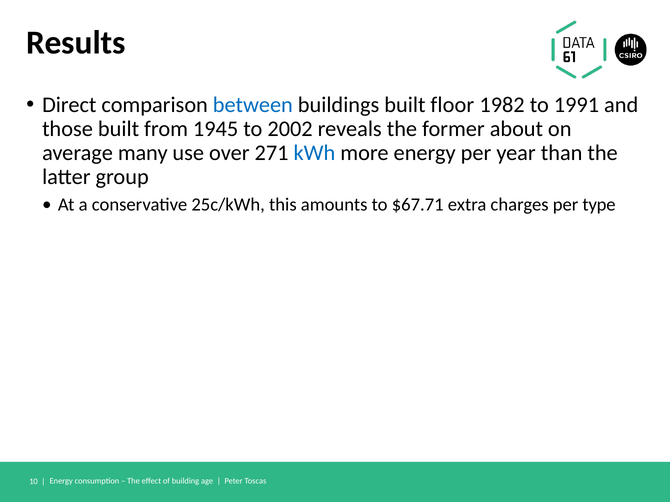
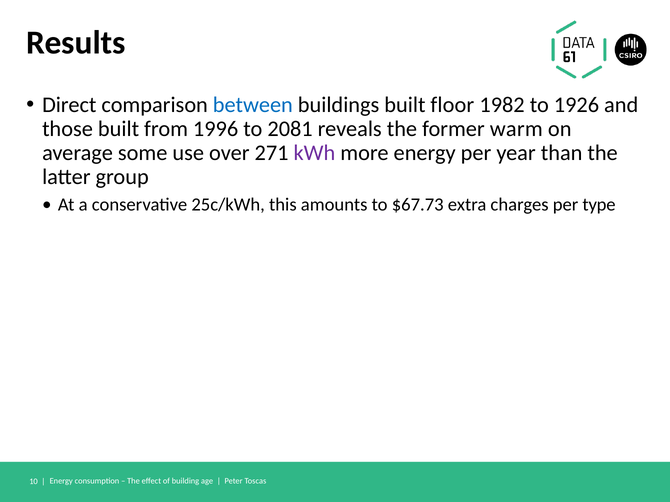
1991: 1991 -> 1926 (576, 105)
1945: 1945 -> 1996 (216, 129)
2002: 2002 -> 2081 (290, 129)
about: about -> warm (516, 129)
many: many -> some (143, 153)
kWh colour: blue -> purple (314, 153)
$67.71: $67.71 -> $67.73 (418, 205)
